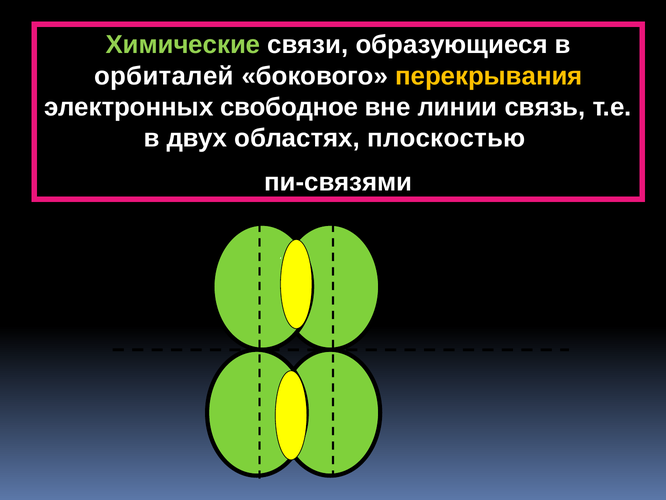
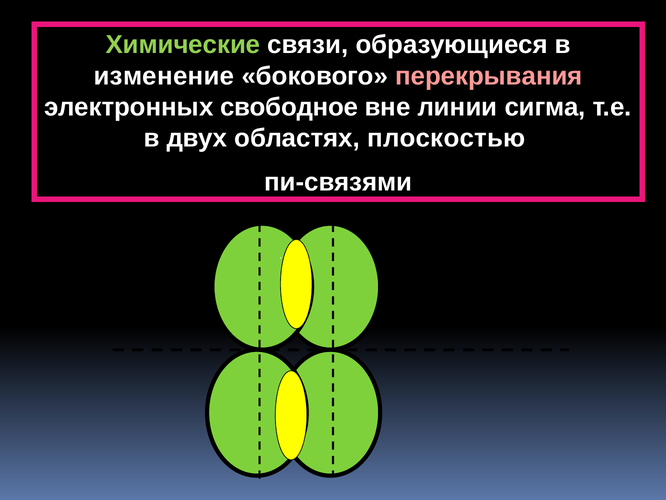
орбиталей: орбиталей -> изменение (164, 76)
перекрывания colour: yellow -> pink (489, 76)
связь: связь -> сигма (545, 107)
